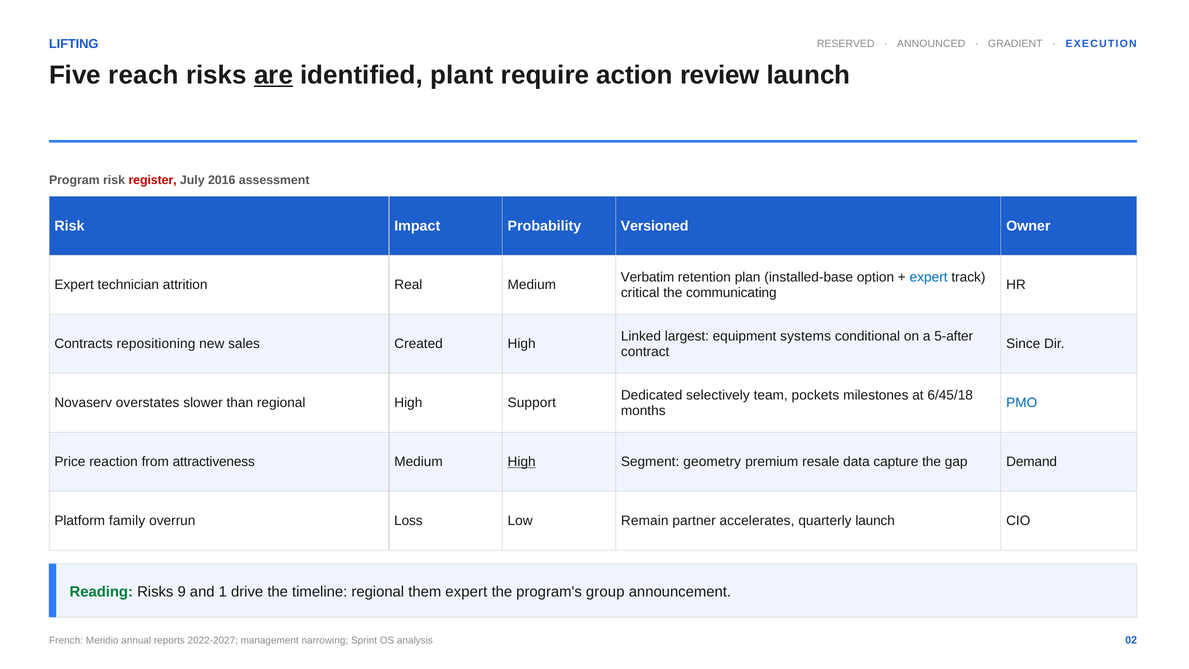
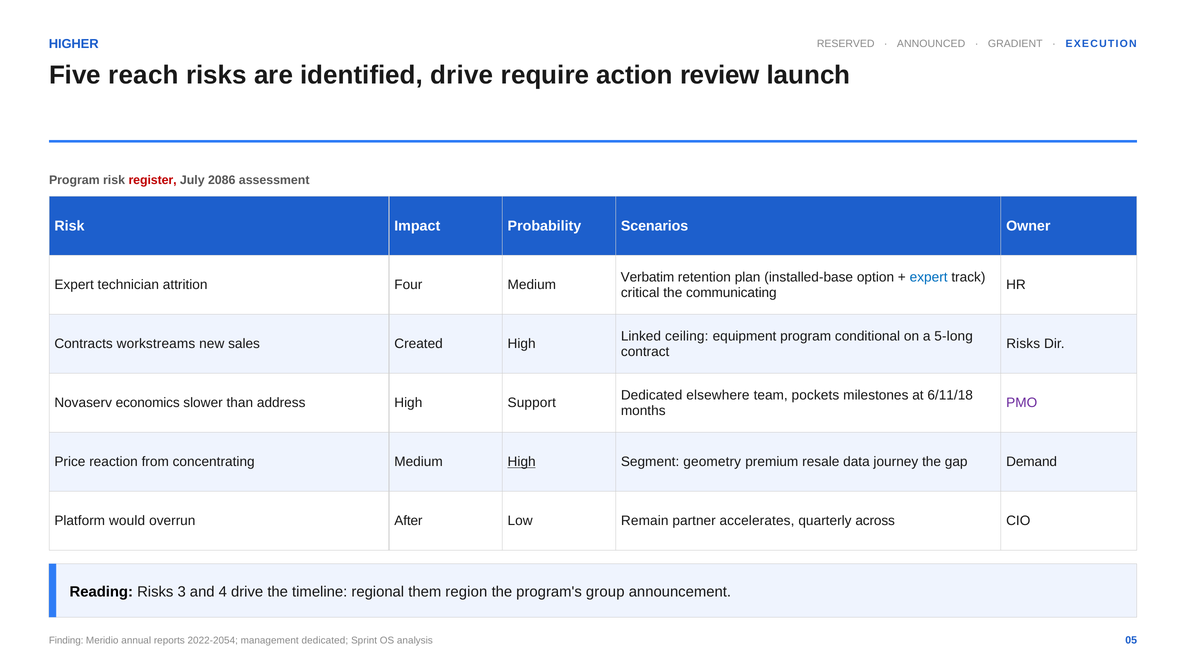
LIFTING: LIFTING -> HIGHER (74, 44)
are underline: present -> none (274, 75)
identified plant: plant -> drive (462, 75)
2016: 2016 -> 2086 (222, 180)
Versioned: Versioned -> Scenarios (655, 226)
Real: Real -> Four (408, 285)
largest: largest -> ceiling (687, 336)
equipment systems: systems -> program (806, 336)
5-after: 5-after -> 5-long (954, 336)
repositioning: repositioning -> workstreams (156, 344)
Since: Since -> Risks (1023, 344)
selectively: selectively -> elsewhere (718, 395)
6/45/18: 6/45/18 -> 6/11/18 (950, 395)
overstates: overstates -> economics (148, 403)
than regional: regional -> address (281, 403)
PMO colour: blue -> purple (1022, 403)
attractiveness: attractiveness -> concentrating (214, 462)
capture: capture -> journey (896, 462)
family: family -> would (127, 521)
Loss: Loss -> After (408, 521)
quarterly launch: launch -> across (875, 521)
Reading colour: green -> black (101, 592)
9: 9 -> 3 (182, 592)
1: 1 -> 4 (223, 592)
them expert: expert -> region (466, 592)
French: French -> Finding (66, 640)
2022-2027: 2022-2027 -> 2022-2054 (213, 640)
management narrowing: narrowing -> dedicated (325, 640)
02: 02 -> 05 (1131, 640)
